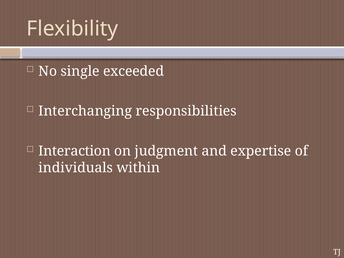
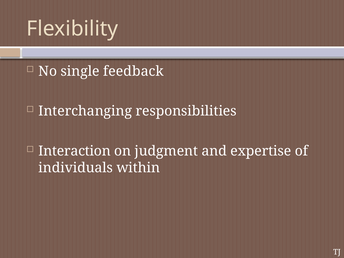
exceeded: exceeded -> feedback (133, 71)
